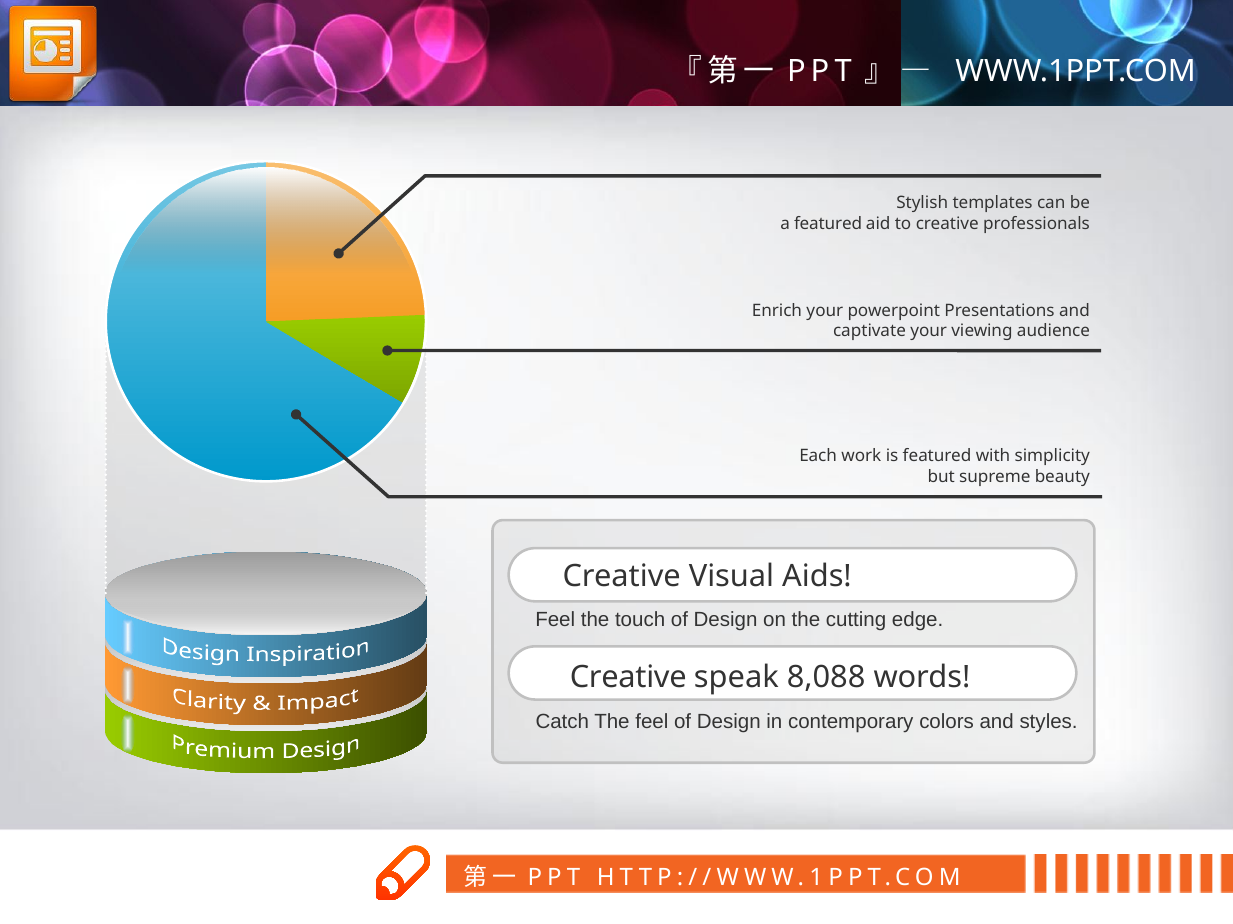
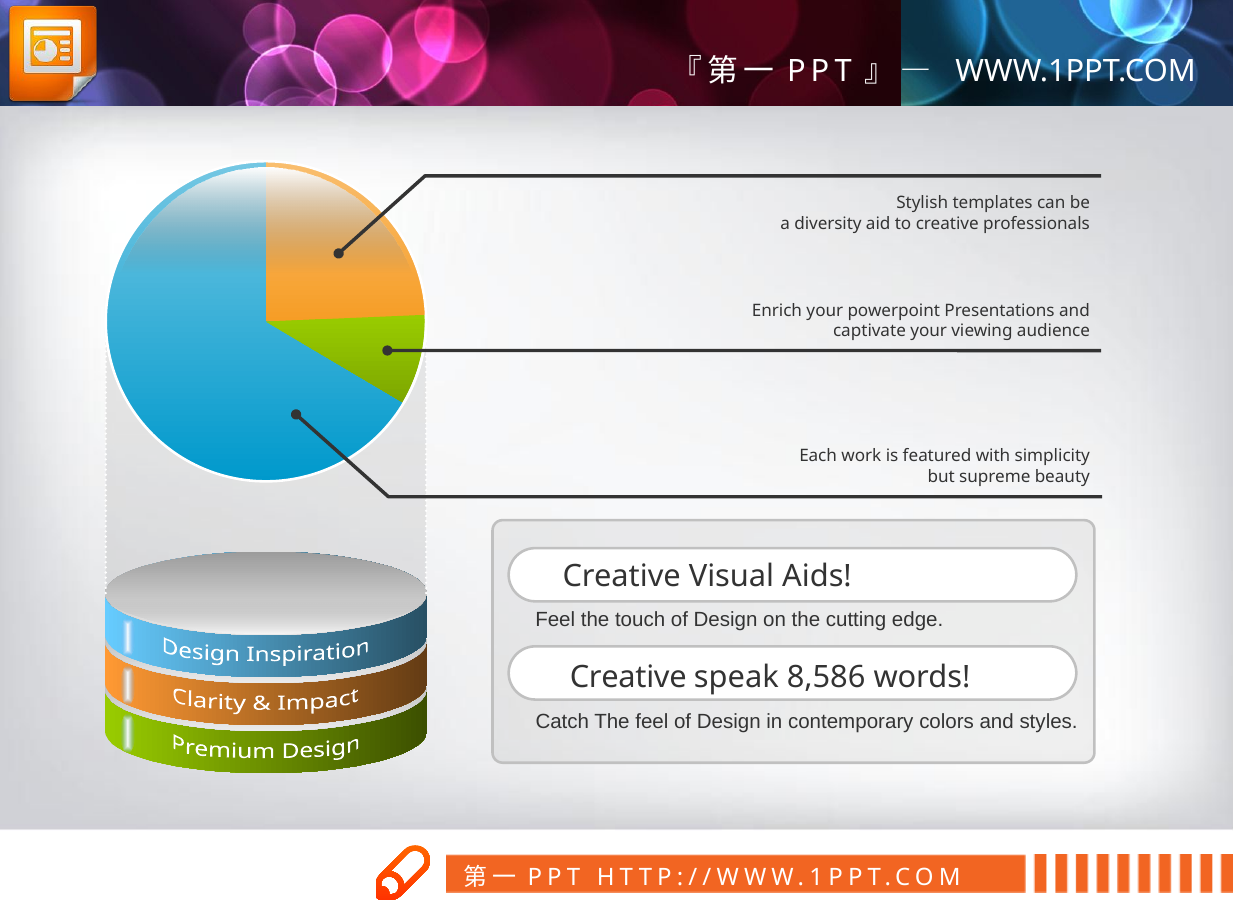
a featured: featured -> diversity (828, 224)
8,088: 8,088 -> 8,586 (826, 678)
